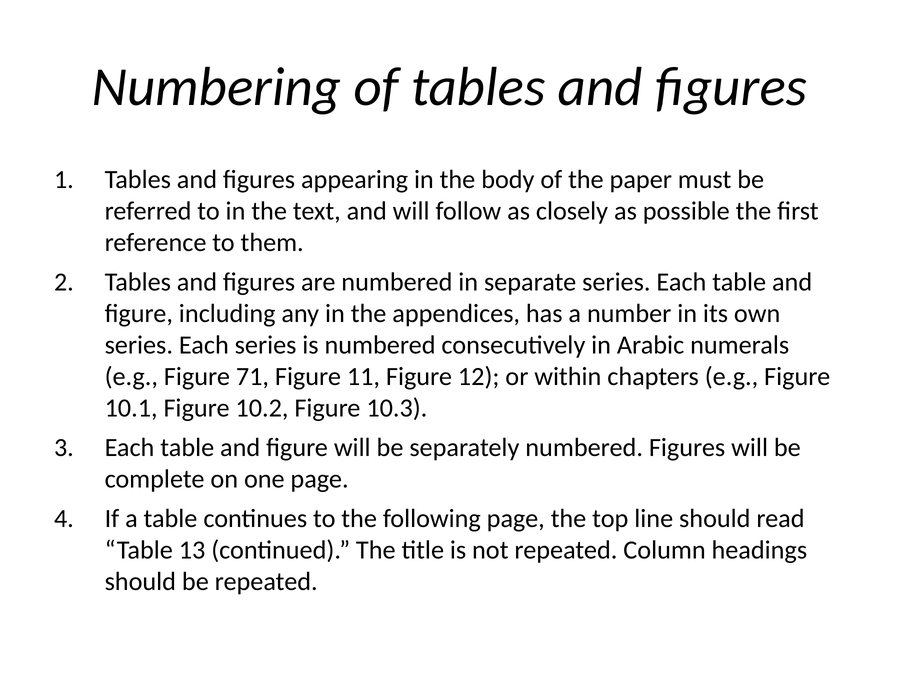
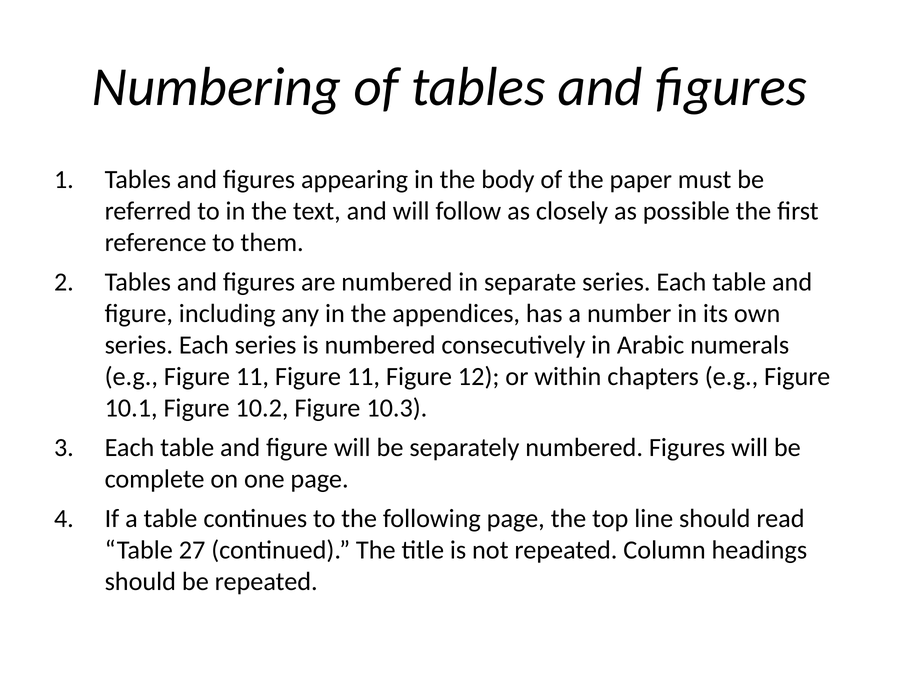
e.g Figure 71: 71 -> 11 (252, 377)
13: 13 -> 27 (192, 550)
